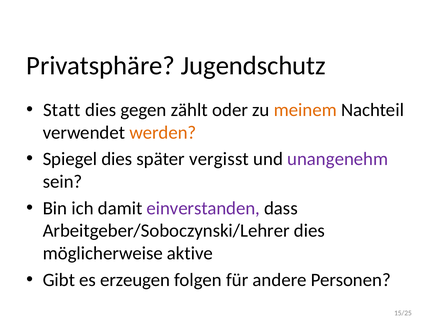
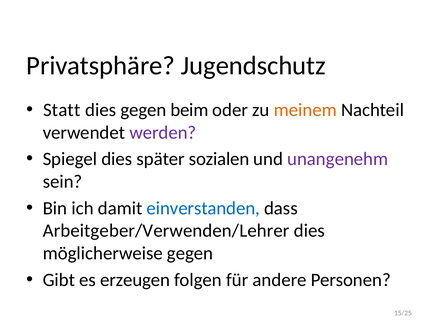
zählt: zählt -> beim (189, 110)
werden colour: orange -> purple (163, 133)
vergisst: vergisst -> sozialen (219, 159)
einverstanden colour: purple -> blue (203, 208)
Arbeitgeber/Soboczynski/Lehrer: Arbeitgeber/Soboczynski/Lehrer -> Arbeitgeber/Verwenden/Lehrer (166, 231)
möglicherweise aktive: aktive -> gegen (190, 254)
